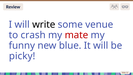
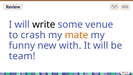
mate colour: red -> orange (76, 35)
blue: blue -> with (70, 45)
picky: picky -> team (22, 56)
